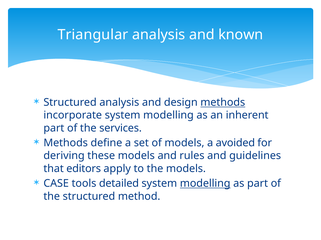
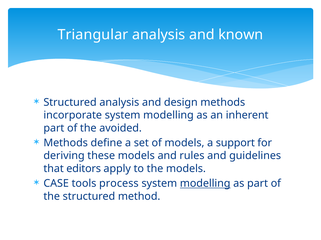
methods underline: present -> none (223, 103)
services: services -> avoided (121, 128)
avoided: avoided -> support (235, 143)
detailed: detailed -> process (119, 184)
